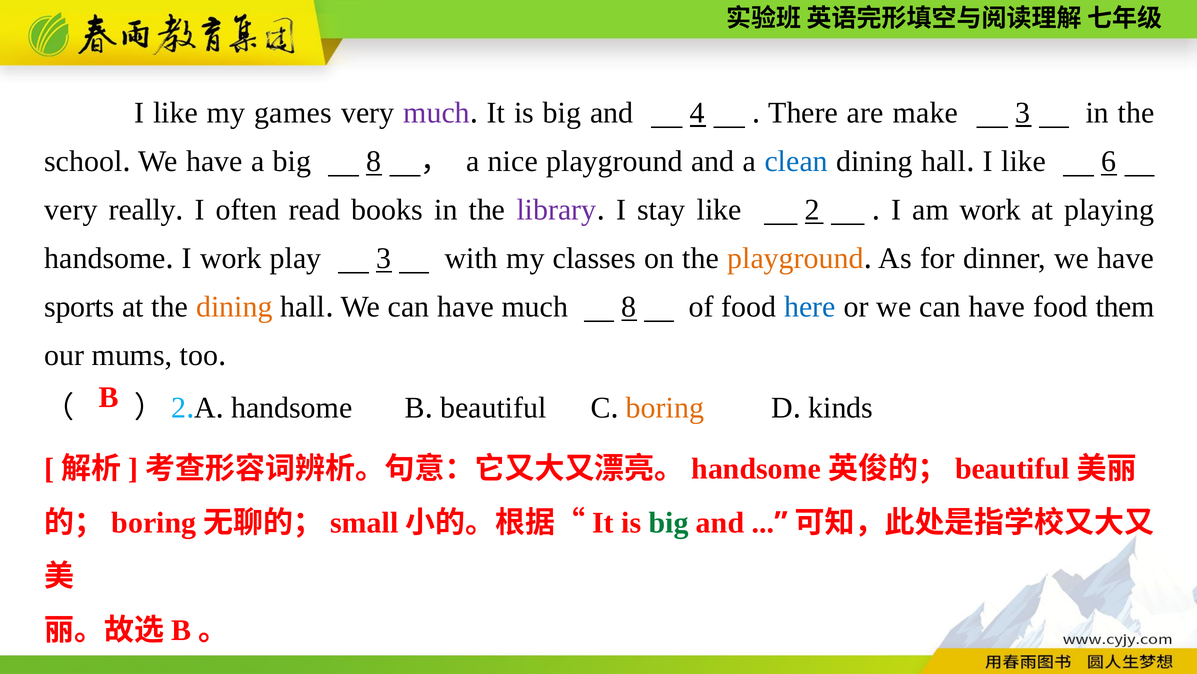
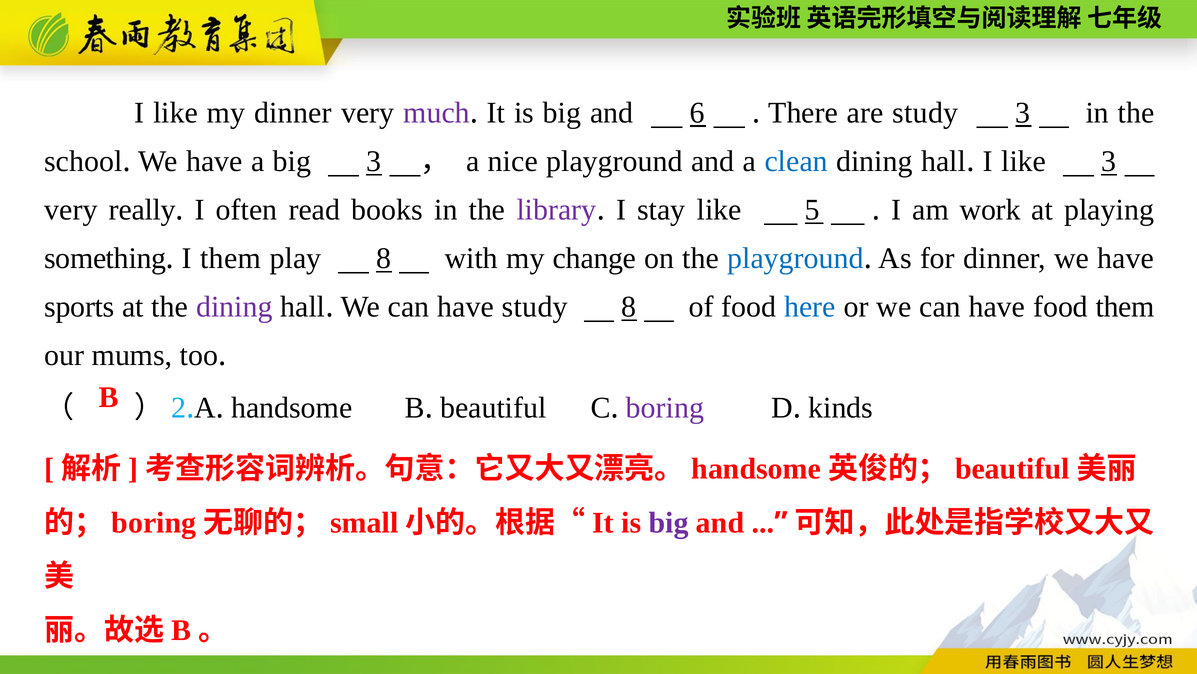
my games: games -> dinner (293, 113)
4: 4 -> 6 (697, 113)
are make: make -> study (925, 113)
big 8: 8 -> 3 (374, 161)
like 6: 6 -> 3 (1109, 161)
2: 2 -> 5 (812, 210)
handsome: handsome -> something (105, 258)
I work: work -> them (231, 258)
play 3: 3 -> 8 (384, 258)
classes: classes -> change (595, 258)
playground colour: orange -> blue (795, 258)
dining colour: orange -> purple (234, 307)
have much: much -> study (535, 307)
boring colour: orange -> purple (665, 407)
big colour: green -> purple (669, 522)
